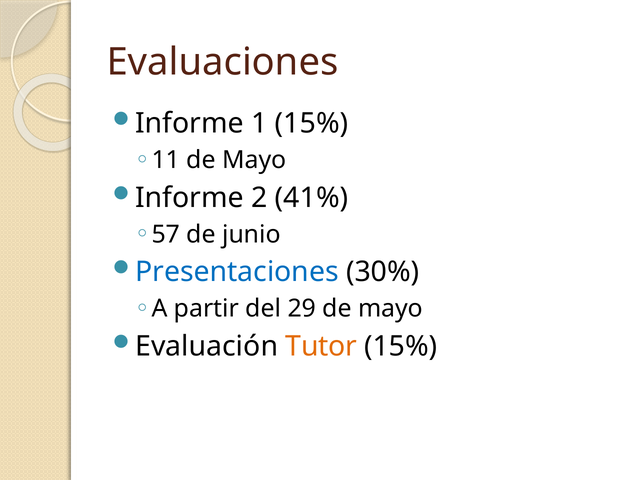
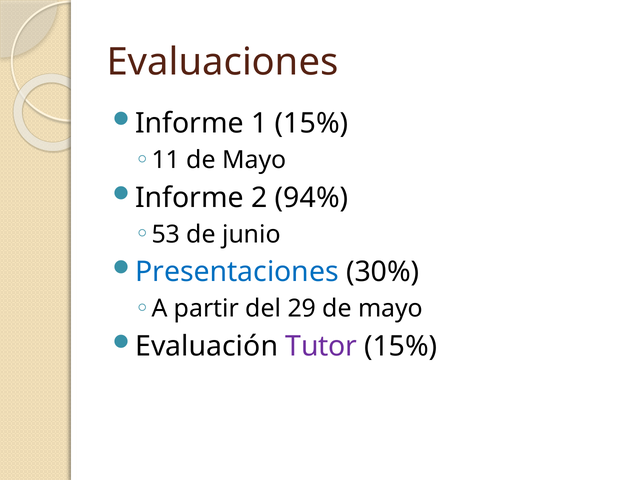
41%: 41% -> 94% (312, 198)
57: 57 -> 53 (166, 234)
Tutor colour: orange -> purple (321, 346)
